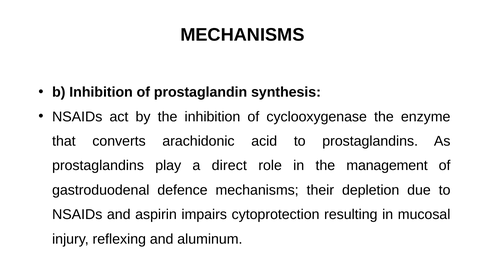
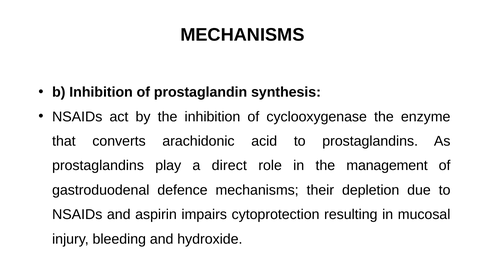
reflexing: reflexing -> bleeding (119, 239)
aluminum: aluminum -> hydroxide (210, 239)
